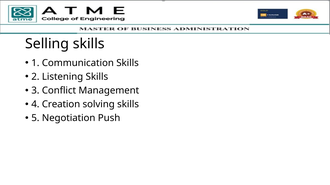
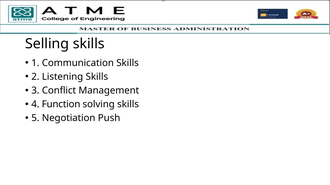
Creation: Creation -> Function (61, 105)
